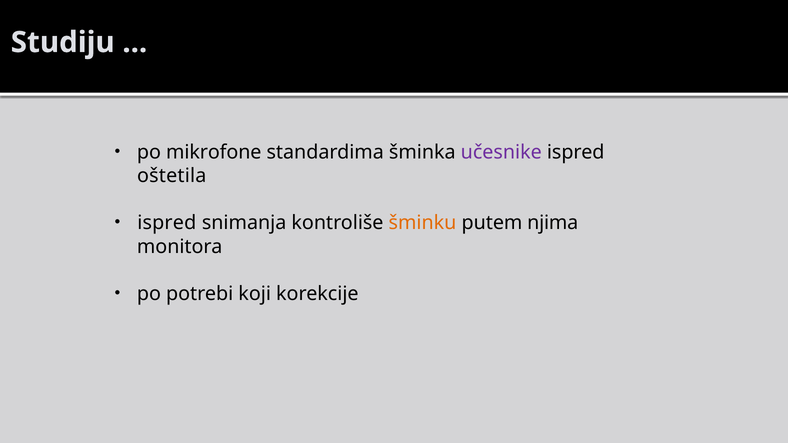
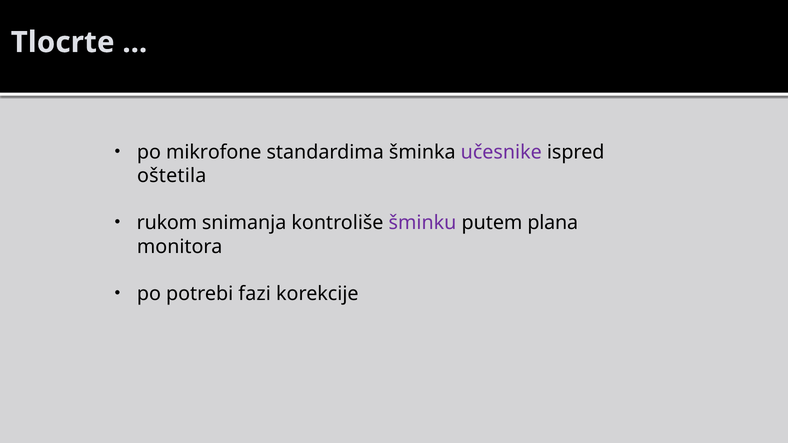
Studiju: Studiju -> Tlocrte (63, 42)
ispred: ispred -> rukom (167, 223)
šminku colour: orange -> purple (423, 223)
njima: njima -> plana (553, 223)
koji: koji -> fazi (255, 294)
